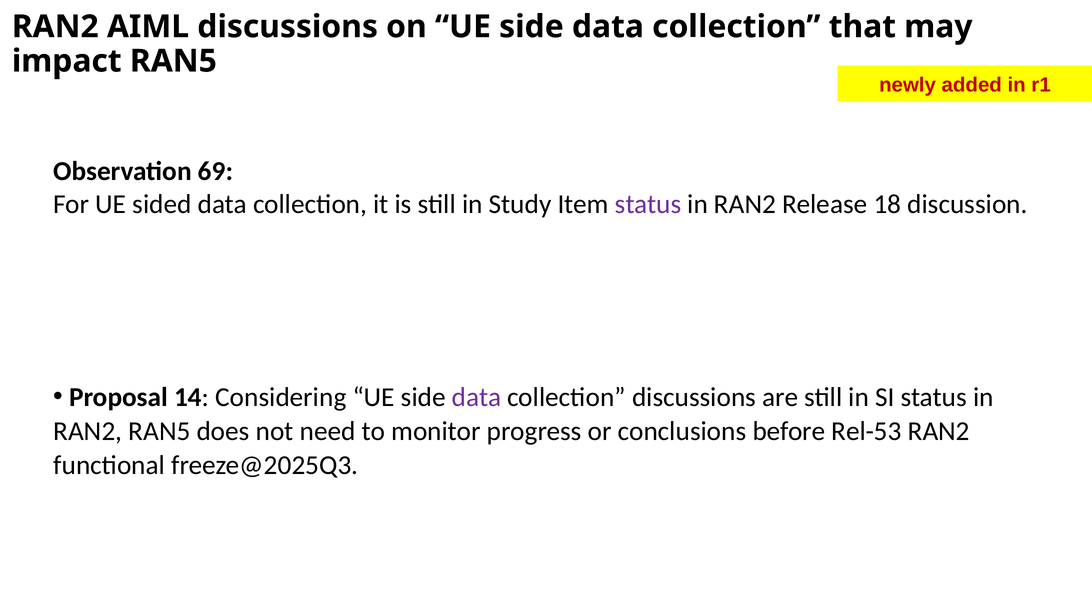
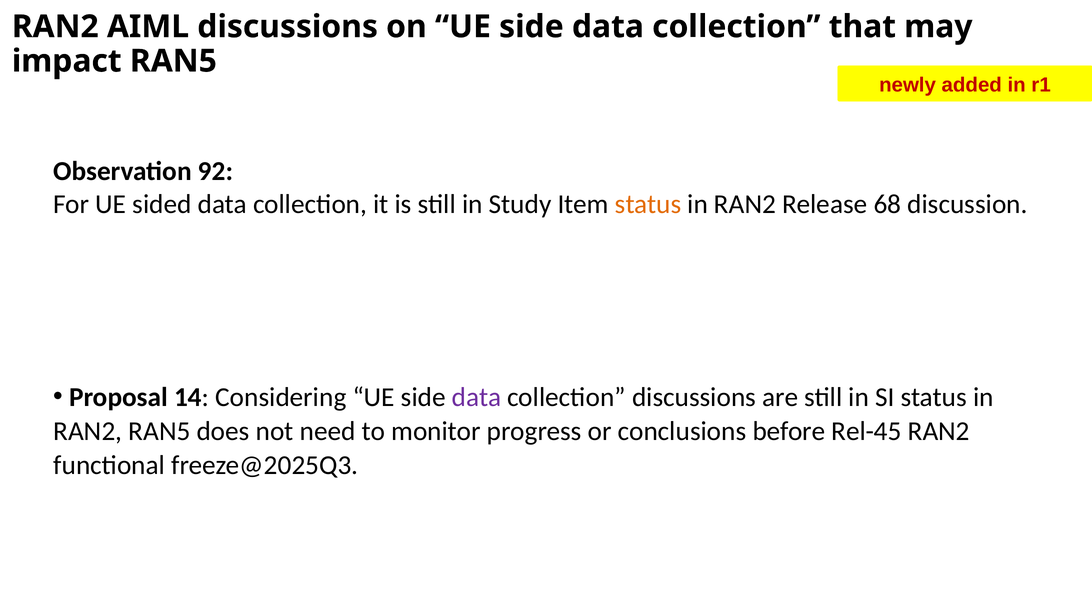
69: 69 -> 92 (216, 172)
status colour: purple -> orange (648, 204)
18: 18 -> 68 (887, 204)
Rel-53: Rel-53 -> Rel-45 (866, 432)
